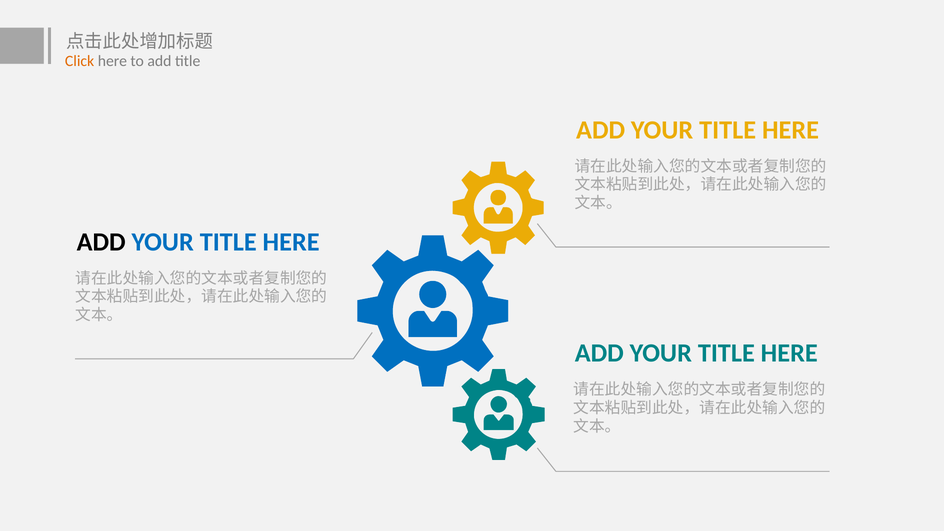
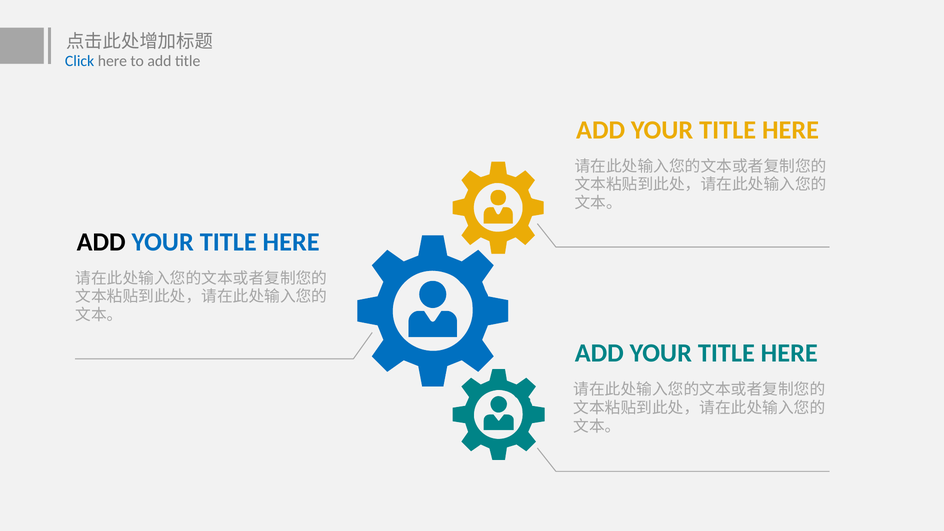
Click colour: orange -> blue (80, 61)
